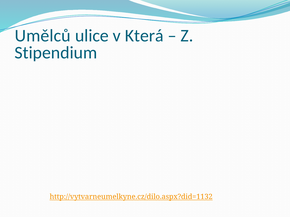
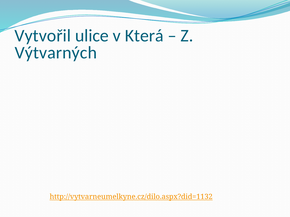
Umělců: Umělců -> Vytvořil (43, 36)
Stipendium: Stipendium -> Výtvarných (56, 53)
